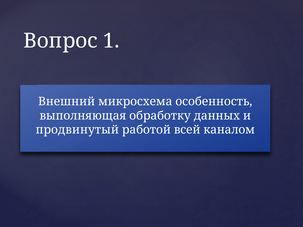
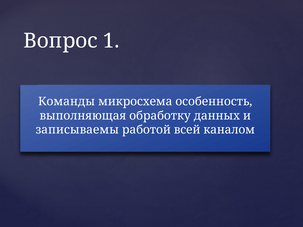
Внешний: Внешний -> Команды (67, 102)
продвинутый: продвинутый -> записываемы (77, 130)
